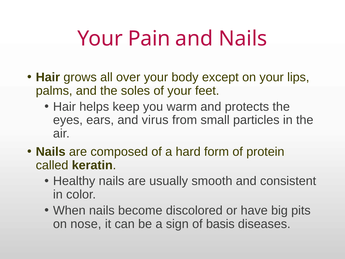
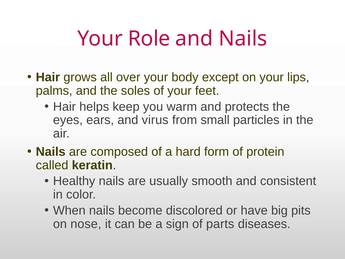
Pain: Pain -> Role (149, 39)
basis: basis -> parts (220, 224)
